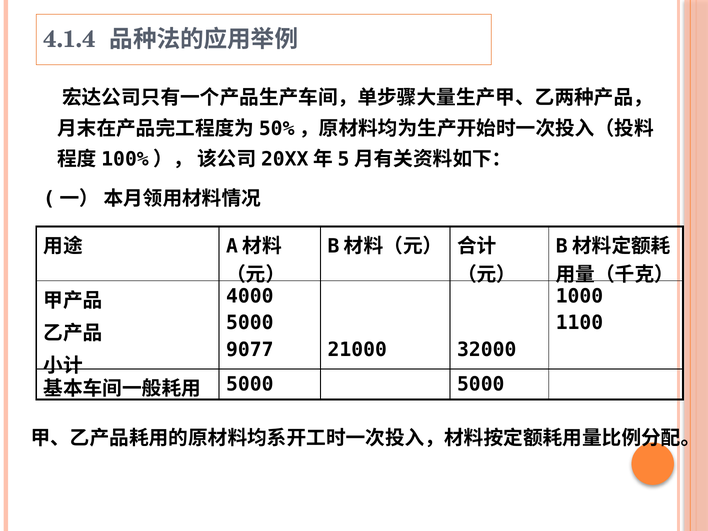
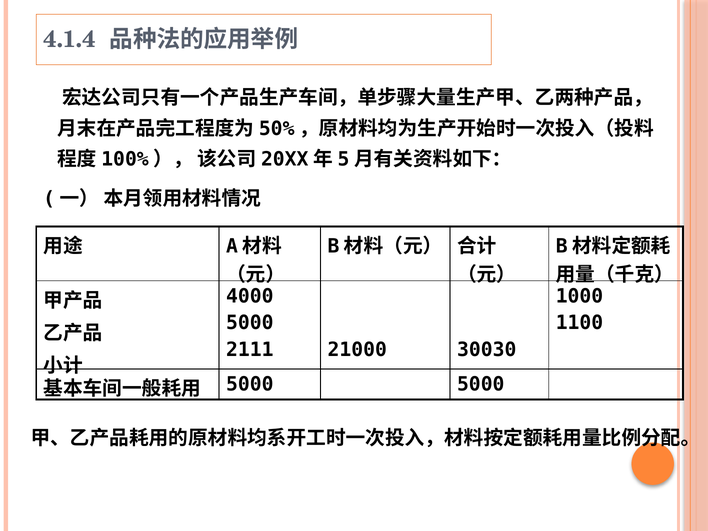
9077: 9077 -> 2111 (250, 350)
32000: 32000 -> 30030 (487, 350)
